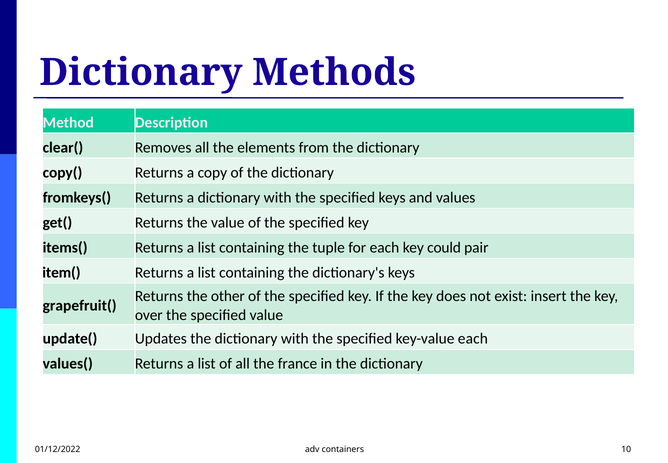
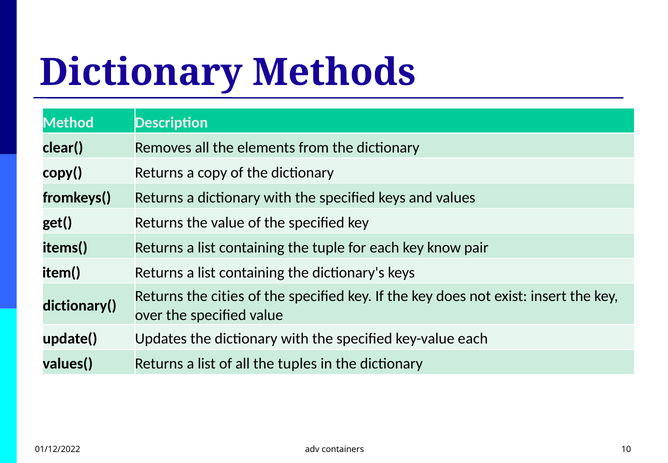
could: could -> know (444, 247)
other: other -> cities (228, 296)
grapefruit(: grapefruit( -> dictionary( (80, 305)
france: france -> tuples (297, 363)
